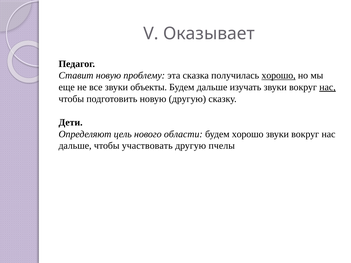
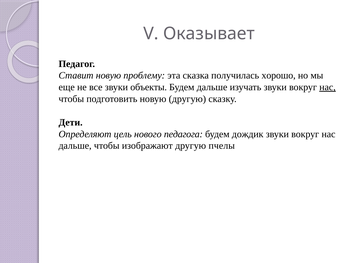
хорошо underline: present -> none (279, 76)
области: области -> педагога (183, 134)
будем хорошо: хорошо -> дождик (248, 134)
участвовать: участвовать -> изображают (147, 146)
